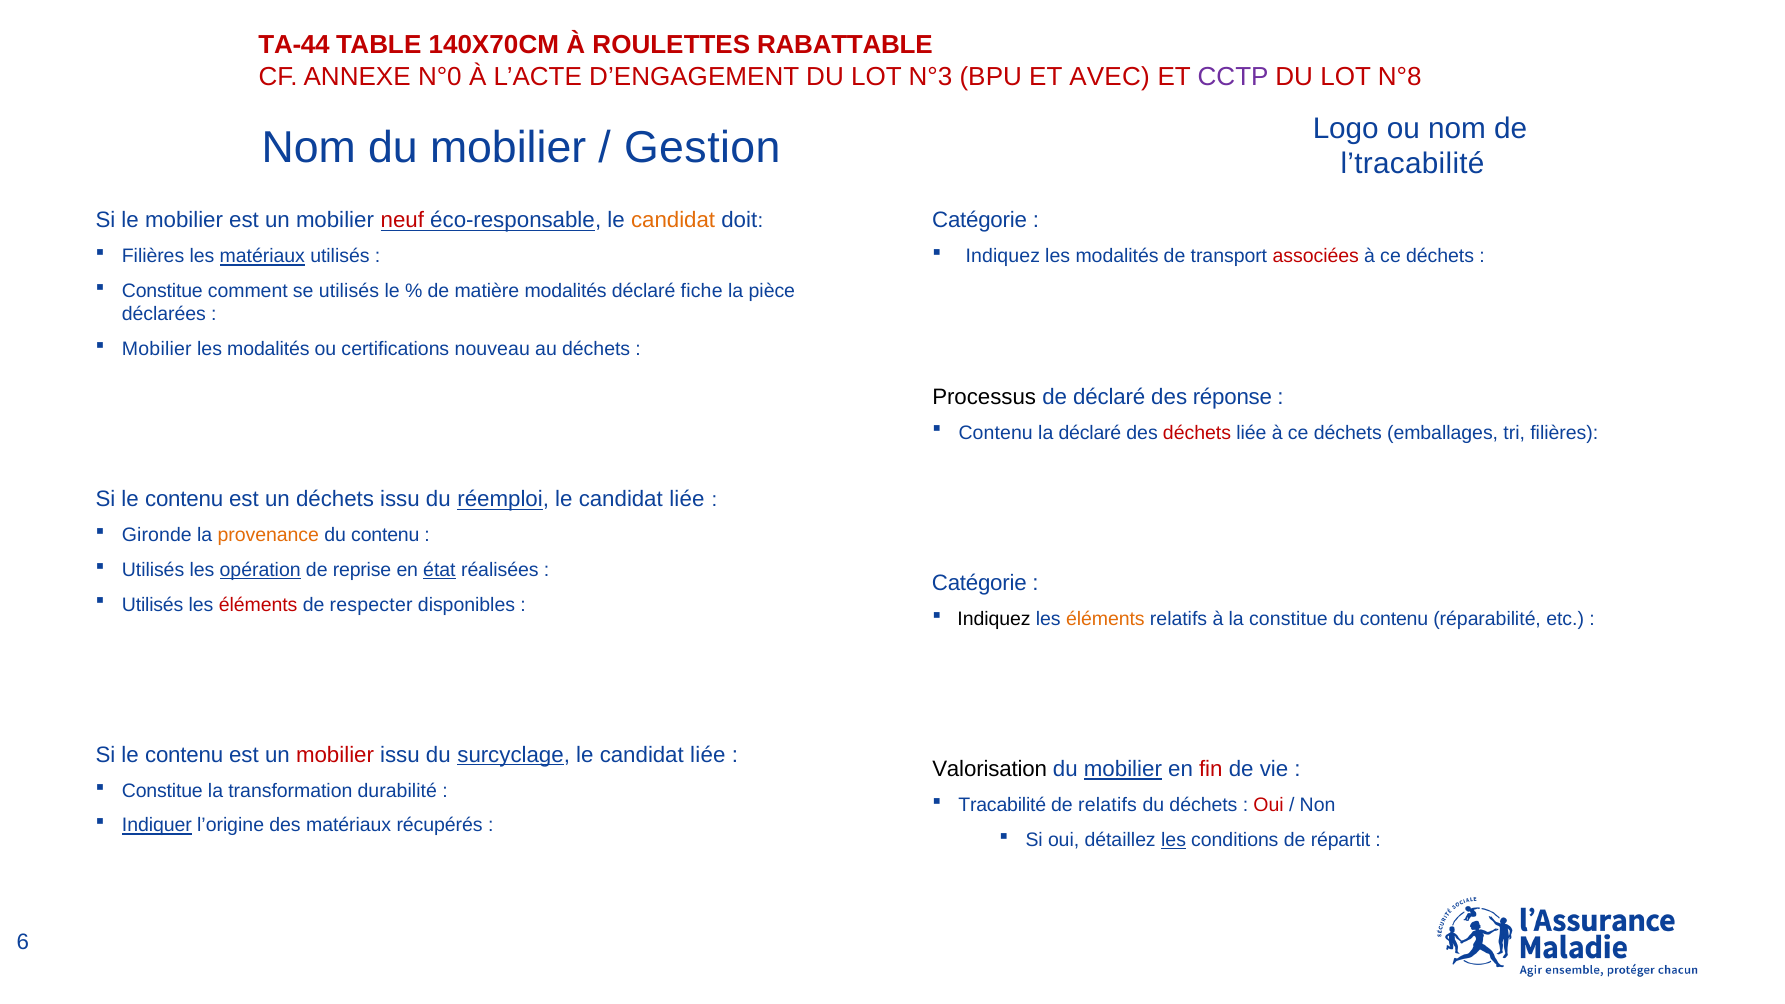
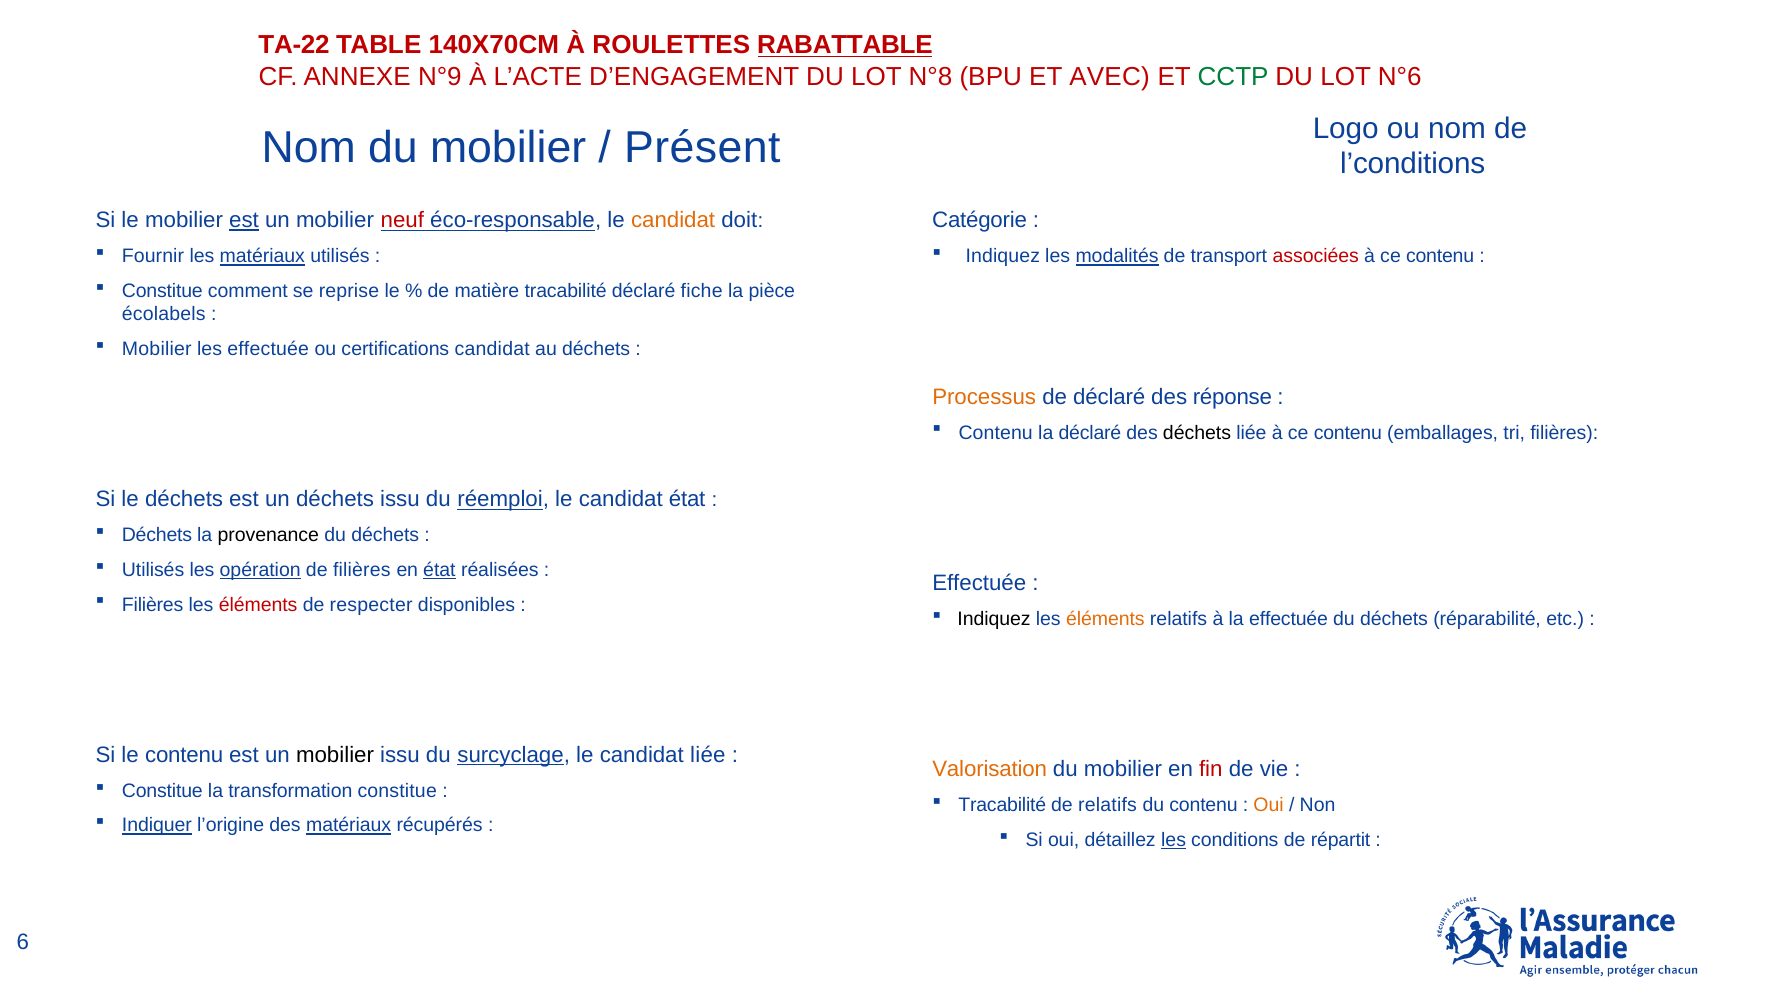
TA-44: TA-44 -> TA-22 (294, 45)
RABATTABLE underline: none -> present (845, 45)
N°0: N°0 -> N°9 (440, 77)
N°3: N°3 -> N°8 (930, 77)
CCTP colour: purple -> green (1233, 77)
N°8: N°8 -> N°6 (1400, 77)
Gestion: Gestion -> Présent (702, 147)
l’tracabilité: l’tracabilité -> l’conditions (1413, 164)
est underline: none -> present (244, 220)
Filières: Filières -> Fournir (153, 257)
modalités underline: none -> present (1117, 257)
déchets: déchets -> contenu (1440, 257)
se utilisés: utilisés -> reprise (349, 291)
matière modalités: modalités -> tracabilité (566, 291)
déclarées: déclarées -> écolabels (164, 315)
modalités: modalités -> effectuée (268, 349)
certifications nouveau: nouveau -> candidat (492, 349)
Processus colour: black -> orange (984, 397)
déchets colour: red -> black (1197, 433)
liée à ce déchets: déchets -> contenu (1348, 433)
contenu: contenu -> déchets (184, 499)
réemploi le candidat liée: liée -> état (687, 499)
Gironde: Gironde -> Déchets (157, 535)
provenance colour: orange -> black (268, 535)
contenu: contenu -> déchets (385, 535)
de reprise: reprise -> filières (362, 570)
Catégorie: Catégorie -> Effectuée (979, 583)
Utilisés: Utilisés -> Filières (153, 605)
la constitue: constitue -> effectuée (1289, 619)
contenu: contenu -> déchets (1394, 619)
mobilier colour: red -> black (335, 755)
Valorisation colour: black -> orange (990, 769)
mobilier underline: present -> none (1123, 769)
transformation durabilité: durabilité -> constitue (397, 791)
du déchets: déchets -> contenu (1204, 806)
Oui colour: red -> orange (1269, 806)
matériaux underline: none -> present (349, 826)
